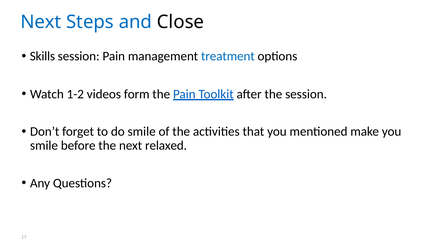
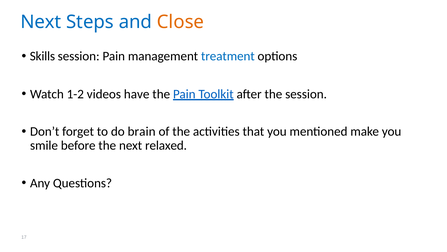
Close colour: black -> orange (181, 22)
form: form -> have (137, 94)
do smile: smile -> brain (142, 131)
